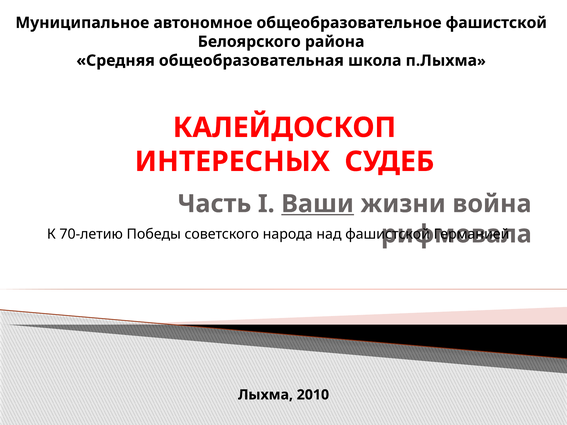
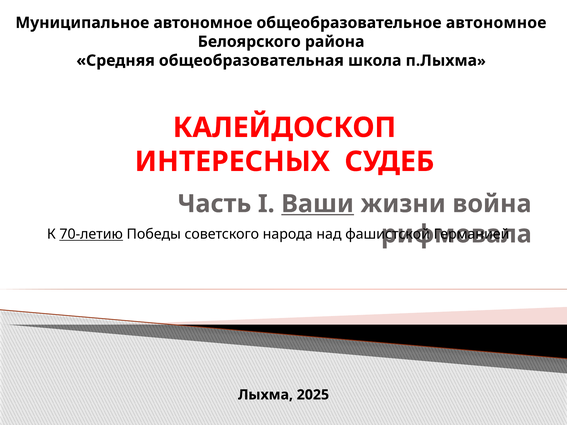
общеобразовательное фашистской: фашистской -> автономное (496, 23)
70-летию underline: none -> present (91, 234)
2010: 2010 -> 2025 (313, 395)
